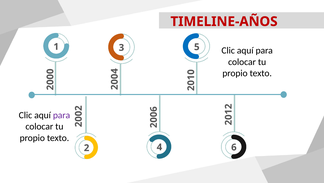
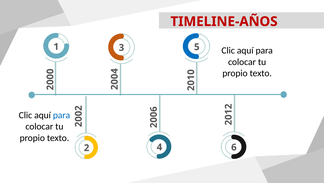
para colour: purple -> blue (62, 115)
